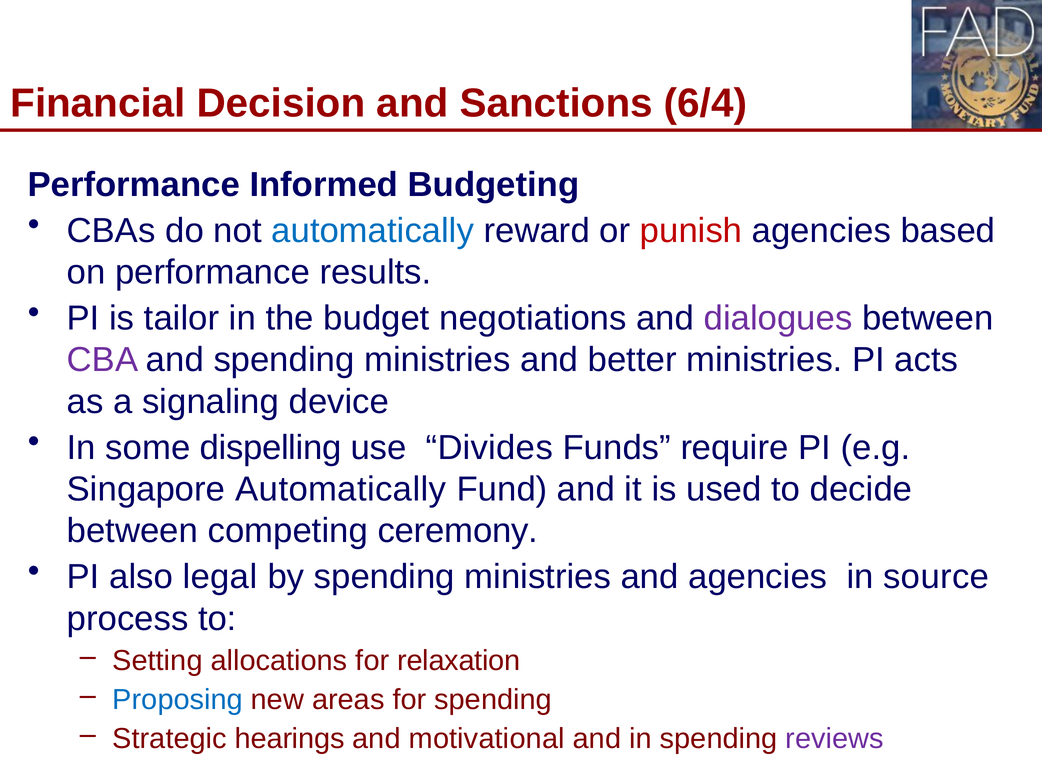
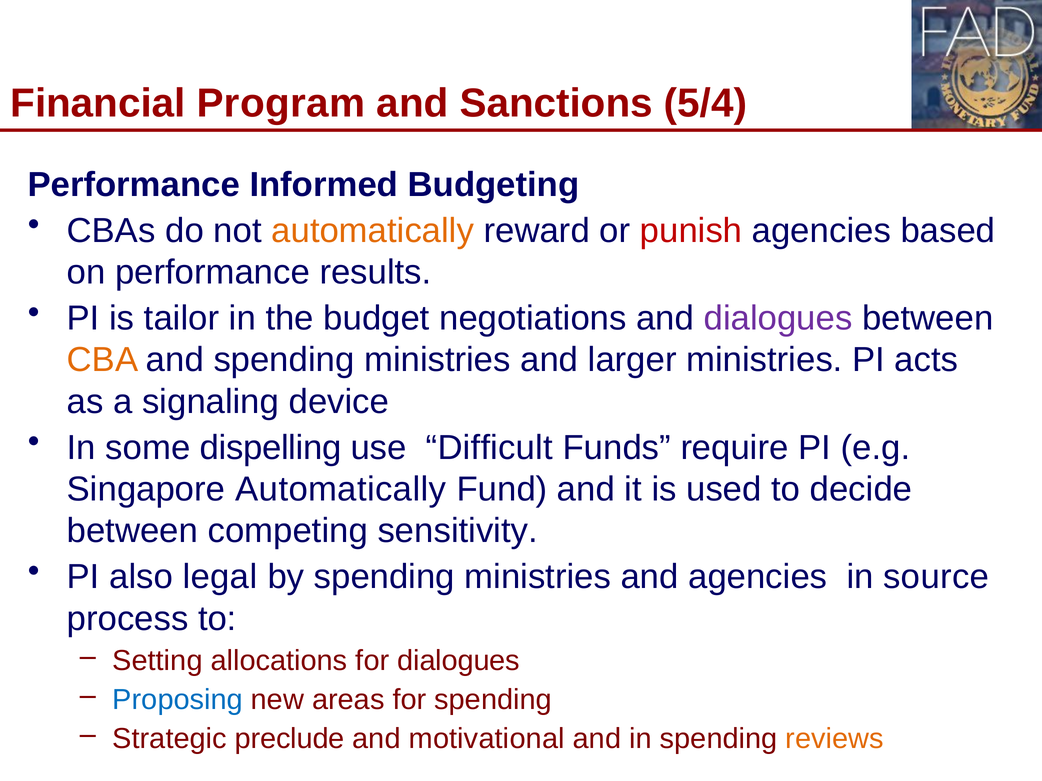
Decision: Decision -> Program (281, 104)
6/4: 6/4 -> 5/4 (706, 104)
automatically colour: blue -> orange (373, 231)
CBA colour: purple -> orange (103, 360)
better: better -> larger (632, 360)
Divides: Divides -> Difficult (489, 448)
ceremony: ceremony -> sensitivity (458, 531)
for relaxation: relaxation -> dialogues (459, 661)
hearings: hearings -> preclude (290, 739)
reviews colour: purple -> orange (835, 739)
